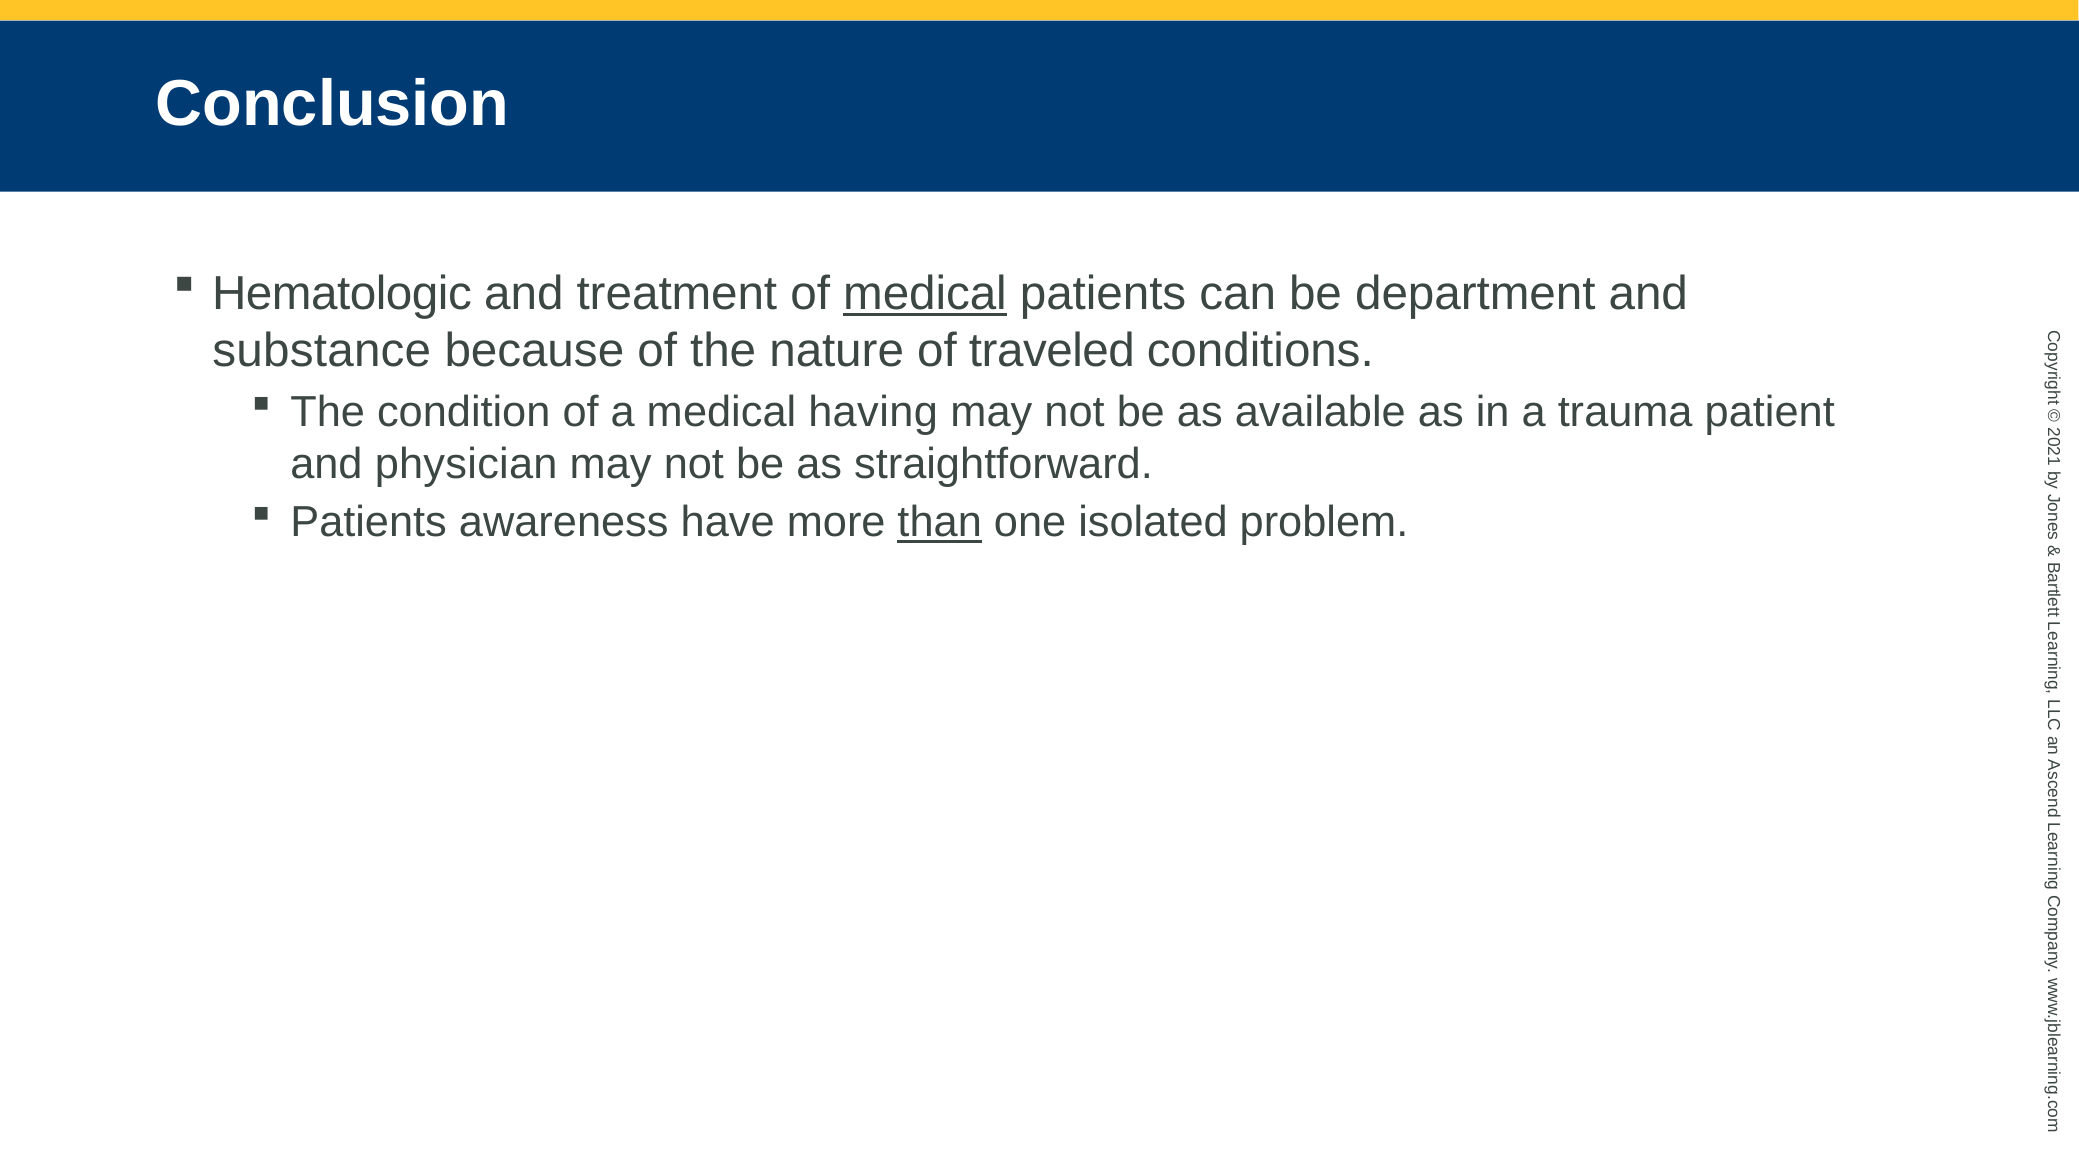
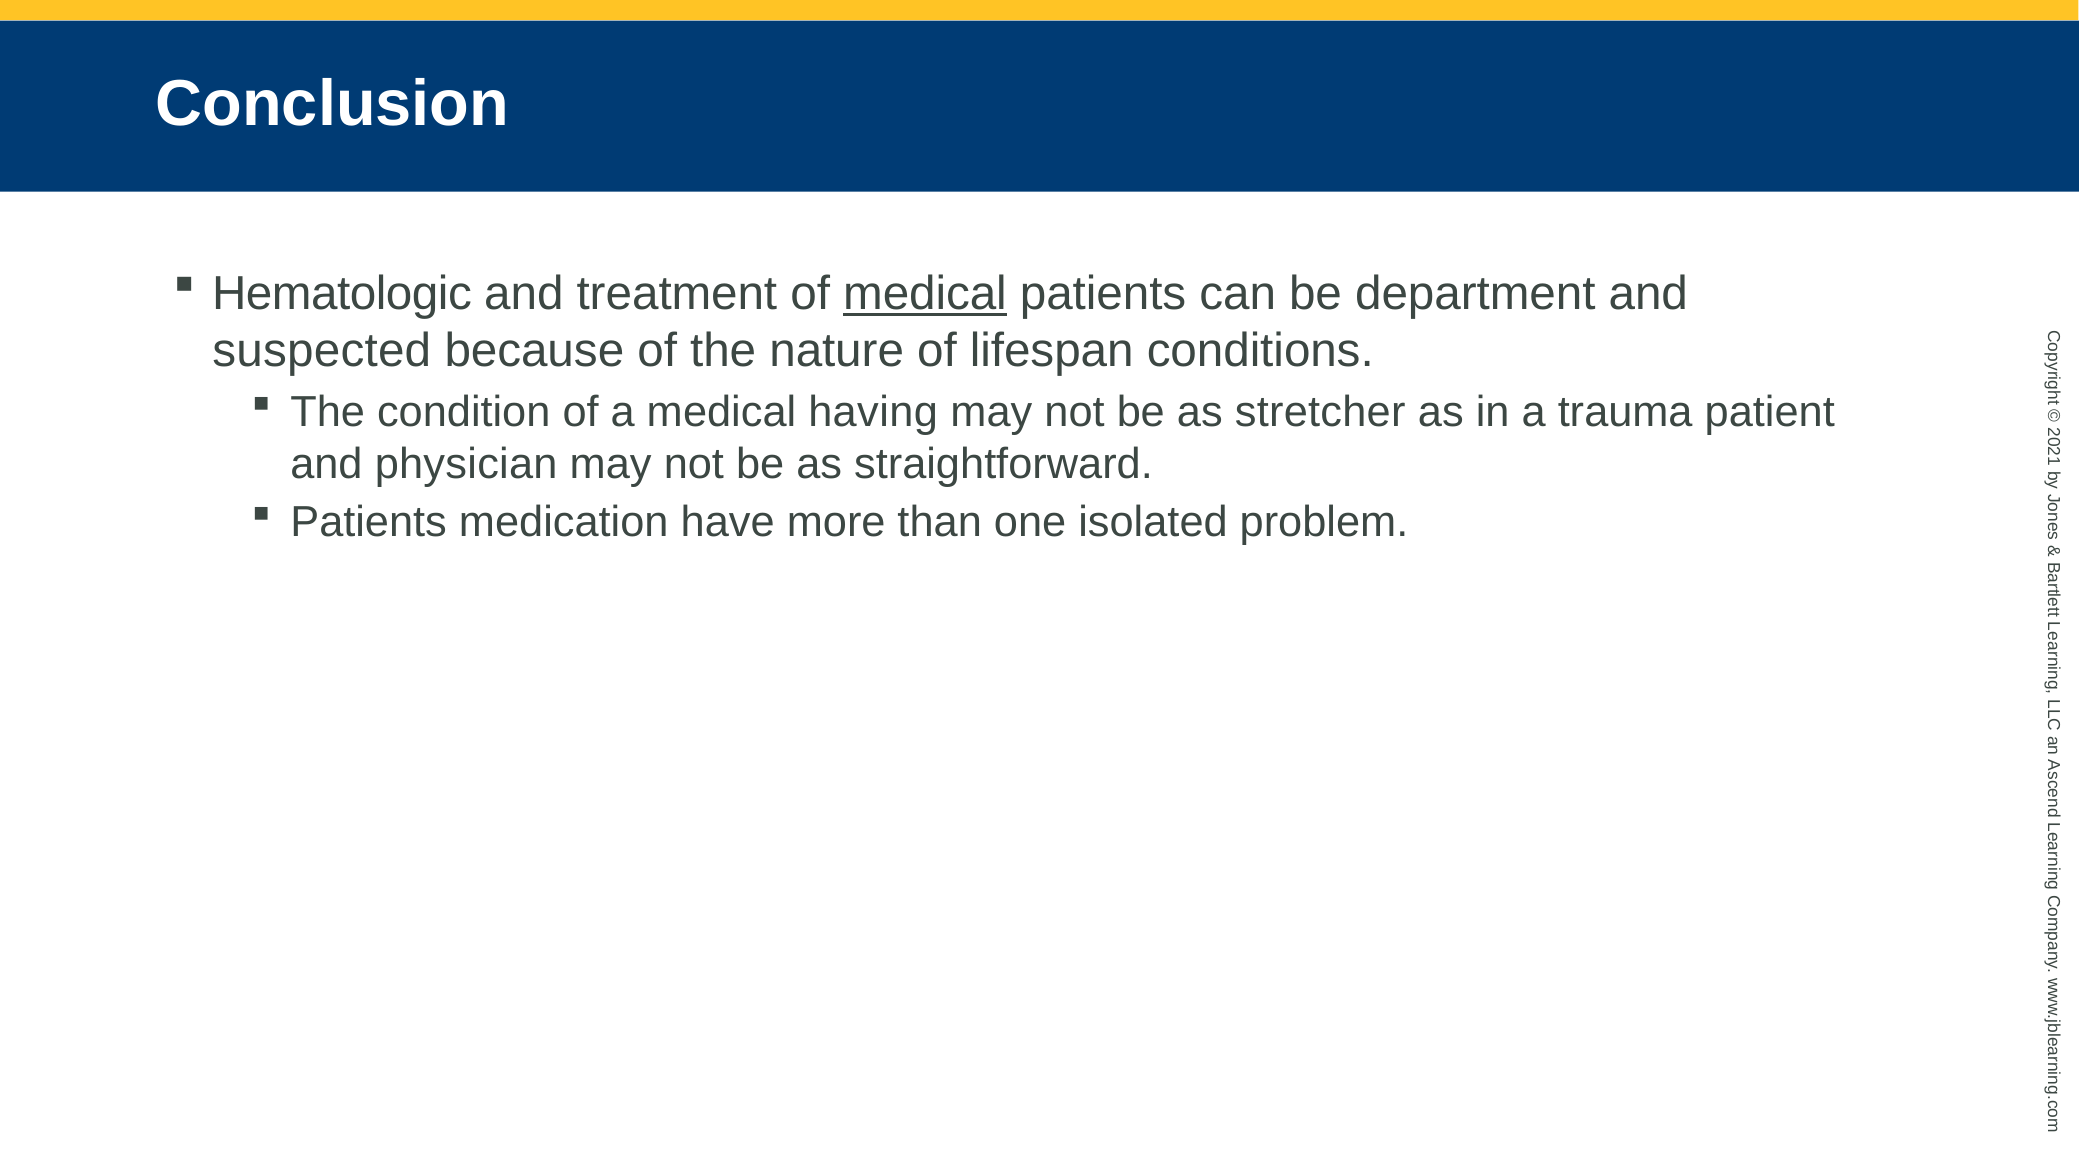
substance: substance -> suspected (322, 351)
traveled: traveled -> lifespan (1052, 351)
available: available -> stretcher (1320, 412)
awareness: awareness -> medication (564, 522)
than underline: present -> none (940, 522)
